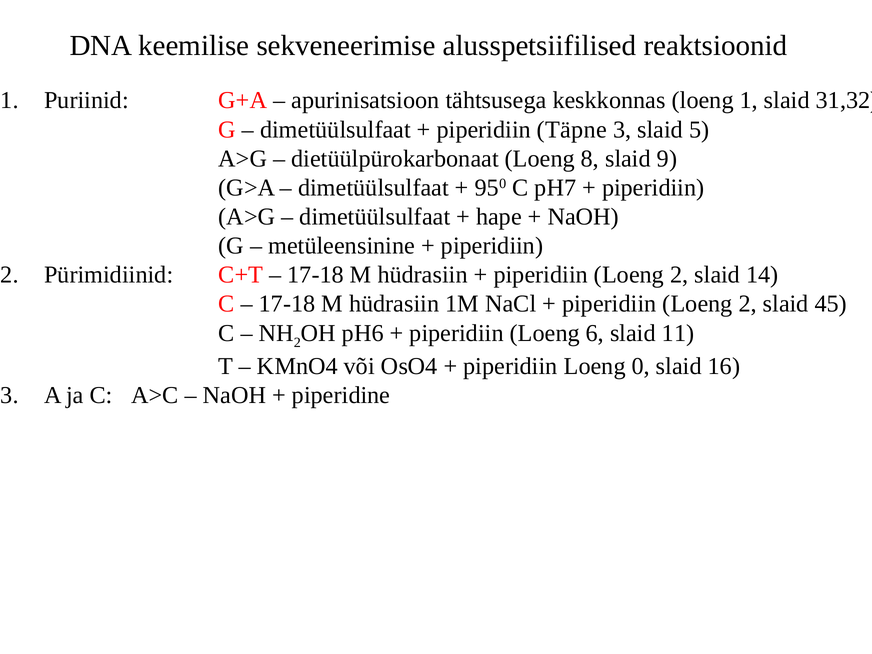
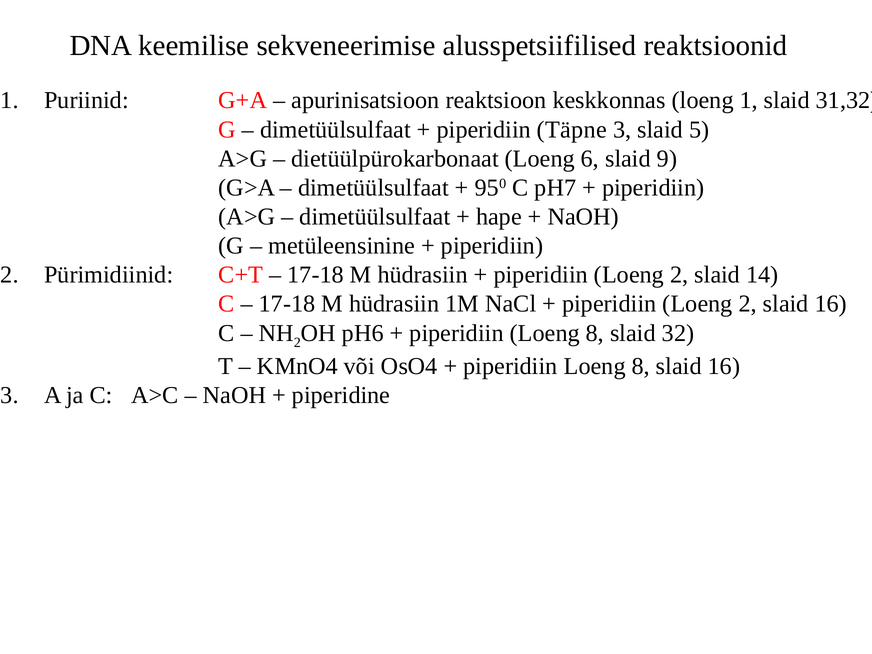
tähtsusega: tähtsusega -> reaktsioon (496, 100)
8: 8 -> 6 (590, 159)
2 slaid 45: 45 -> 16 (831, 304)
6: 6 -> 8 (595, 333)
11: 11 -> 32 (678, 333)
0: 0 -> 8 (641, 366)
